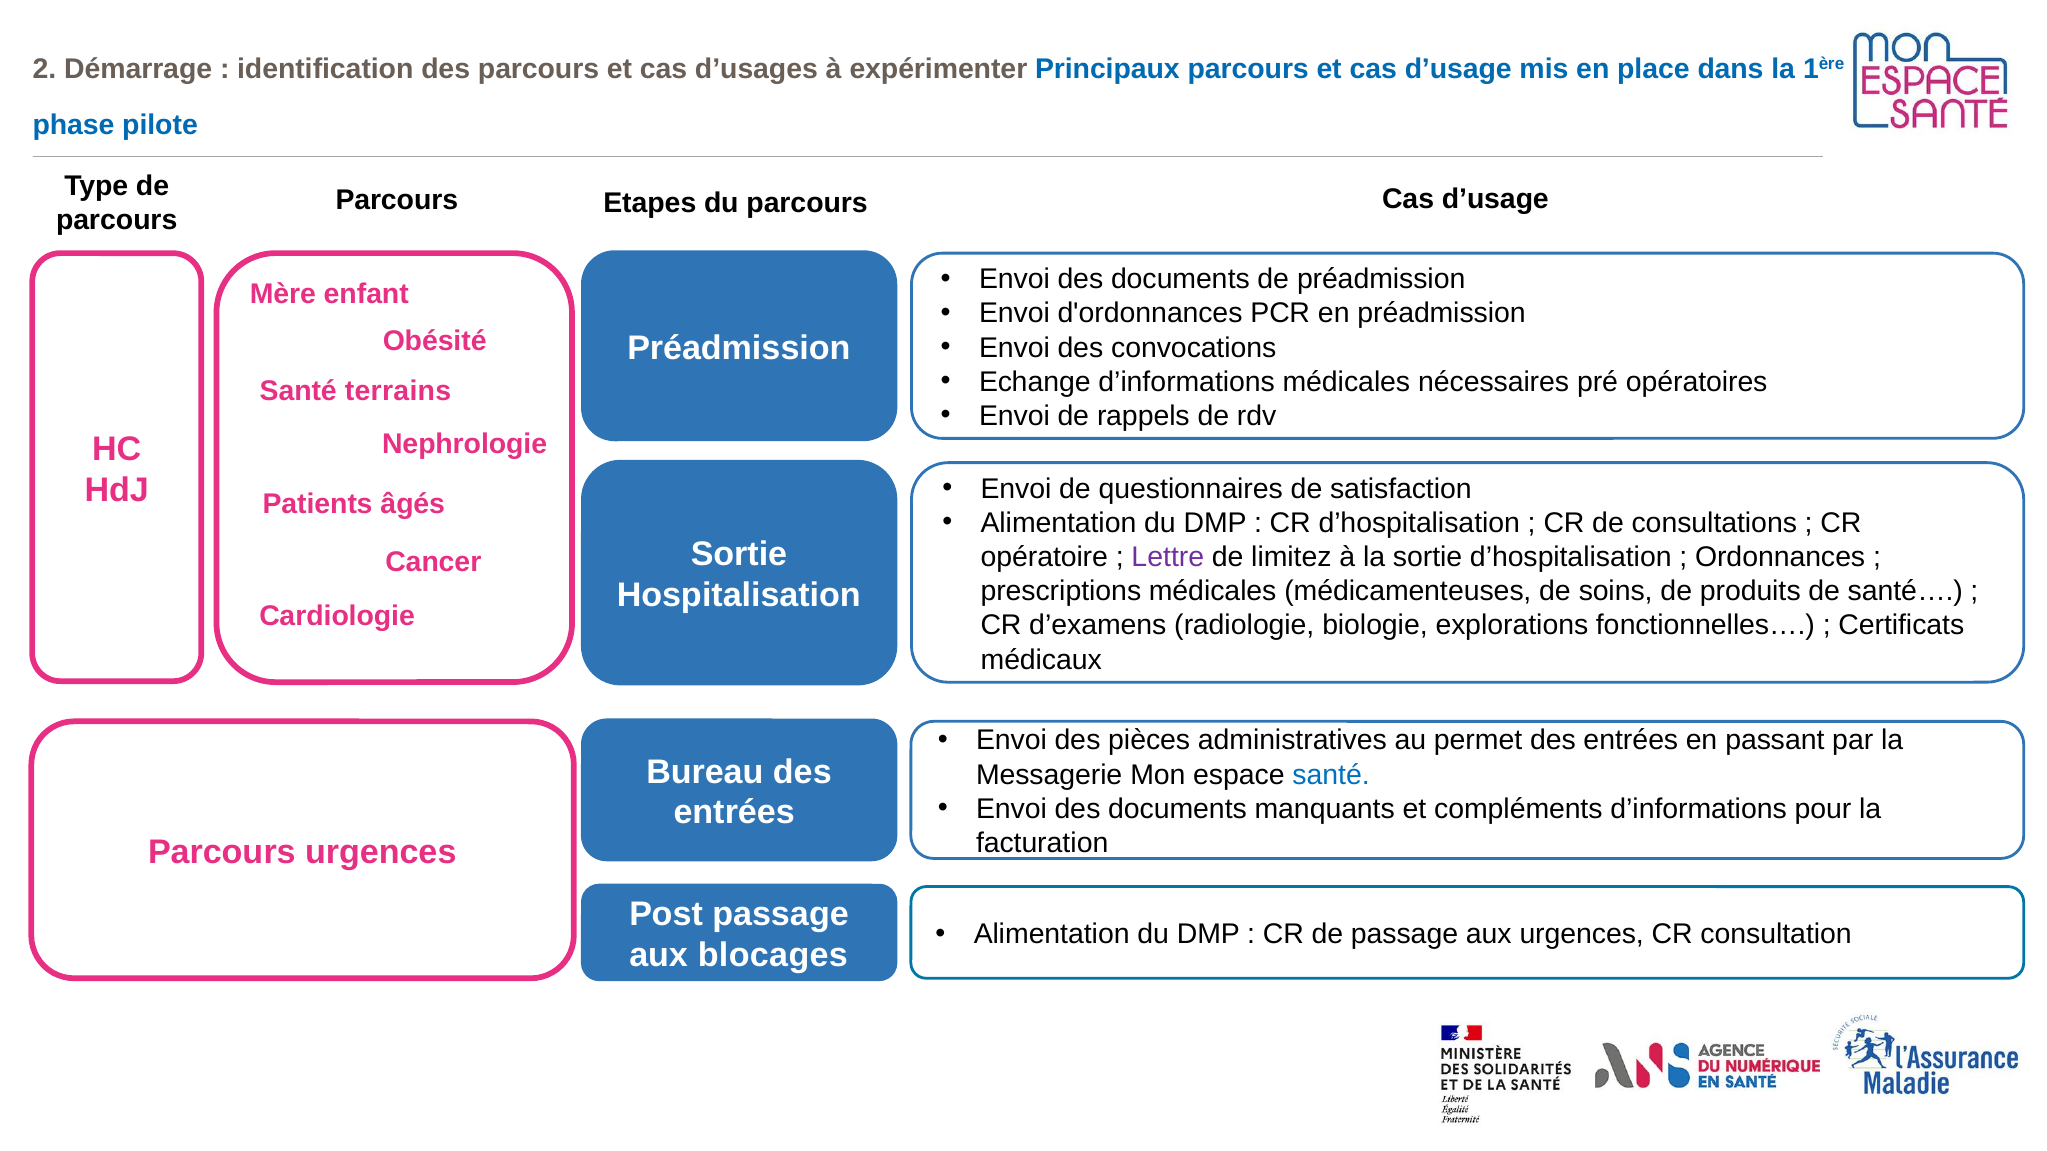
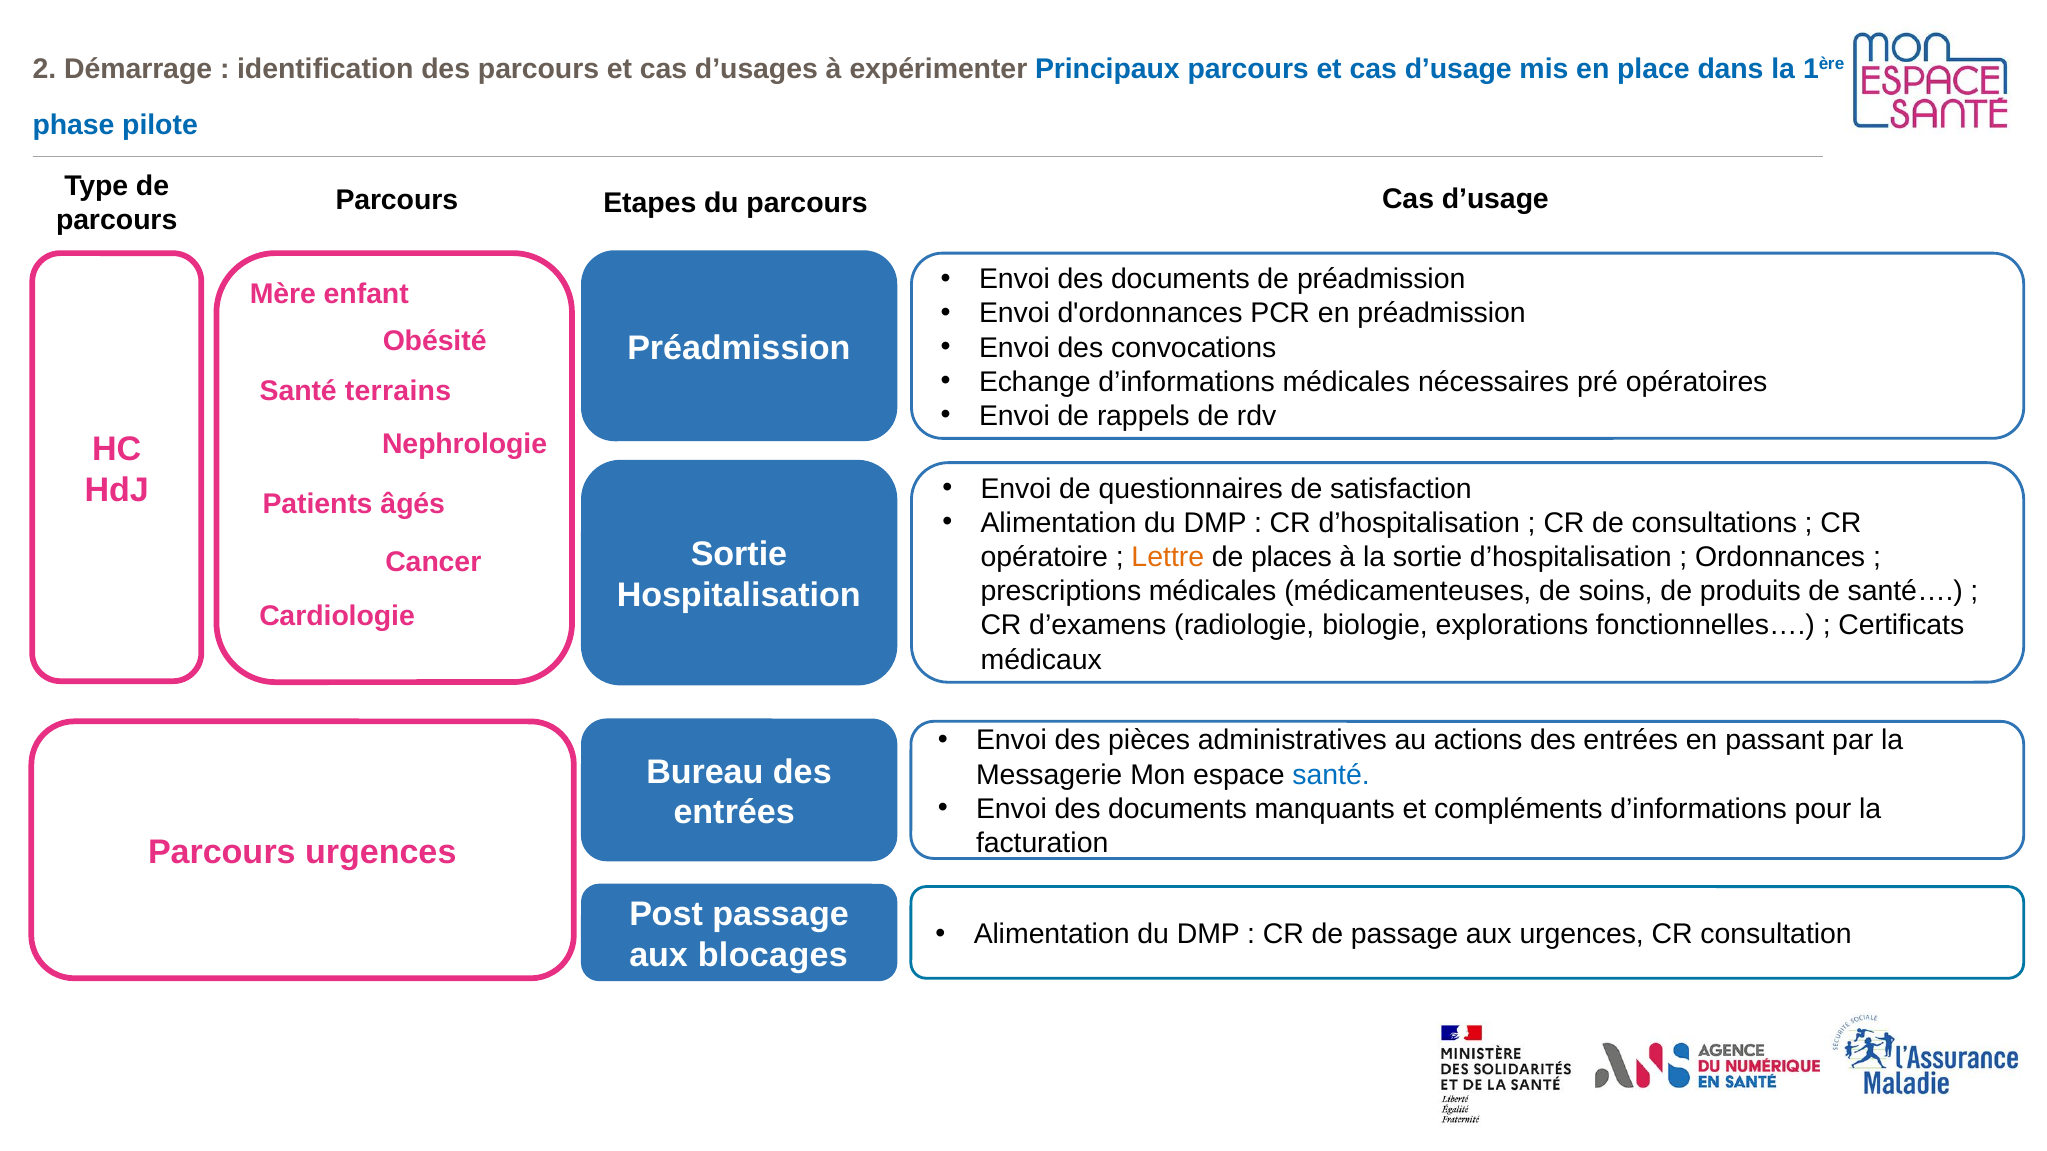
Lettre colour: purple -> orange (1168, 557)
limitez: limitez -> places (1292, 557)
permet: permet -> actions (1478, 741)
